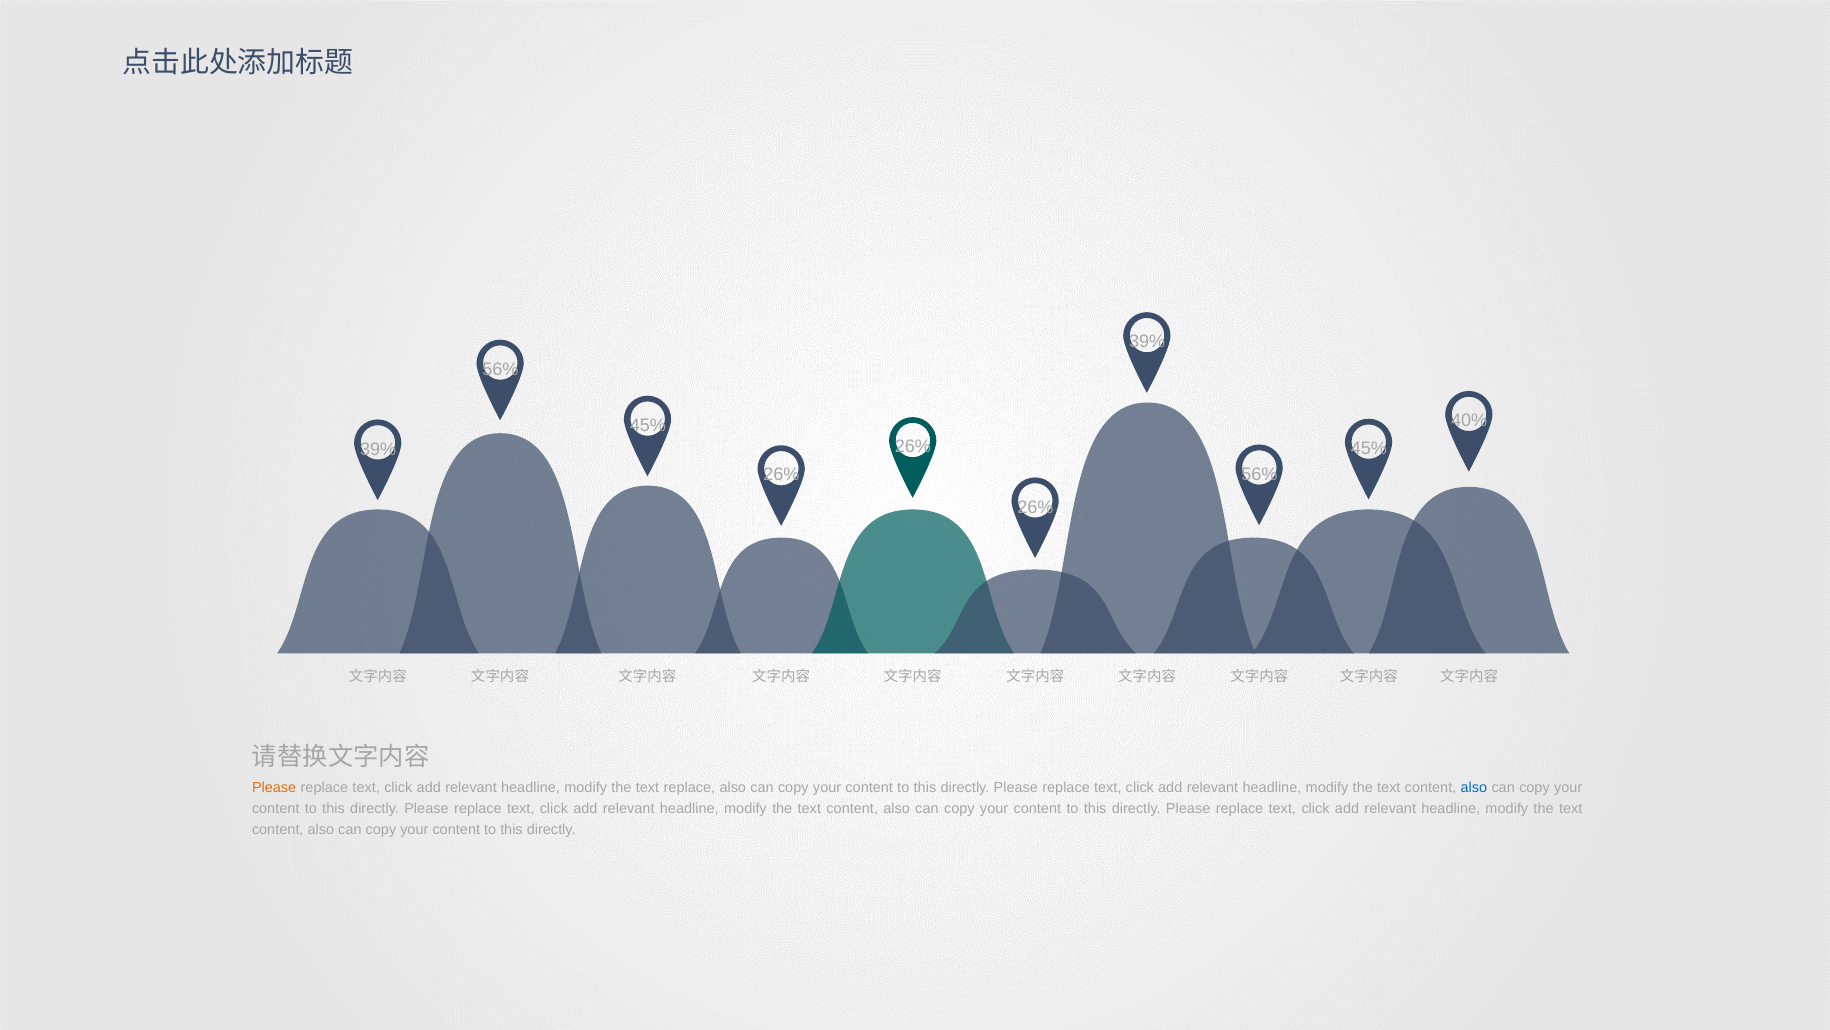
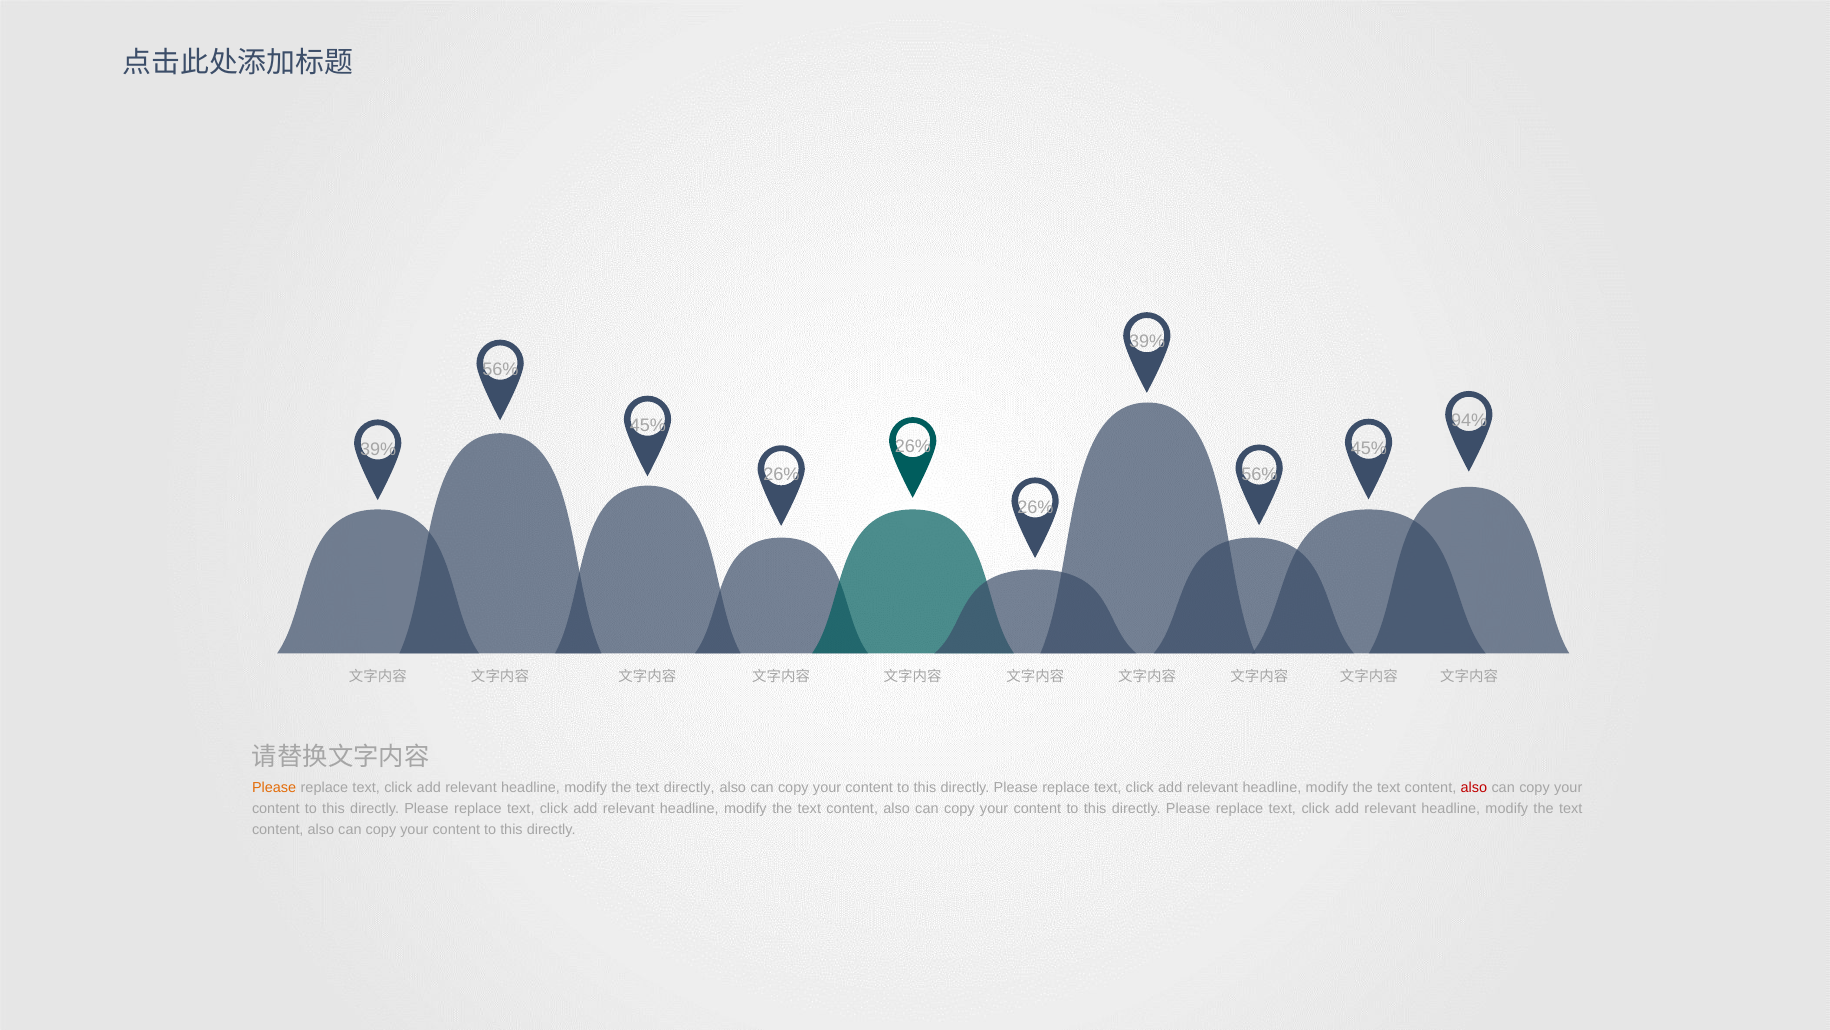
40%: 40% -> 94% (1469, 420)
text replace: replace -> directly (689, 787)
also colour: blue -> red (1474, 787)
